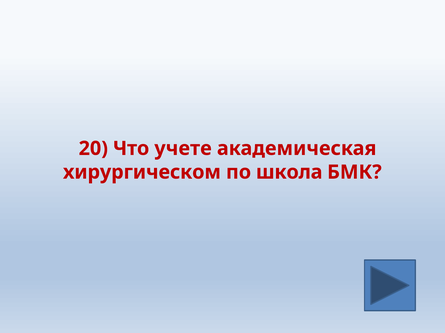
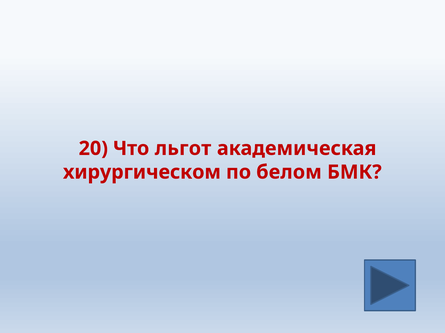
учете: учете -> льгот (183, 149)
школа: школа -> белом (289, 172)
